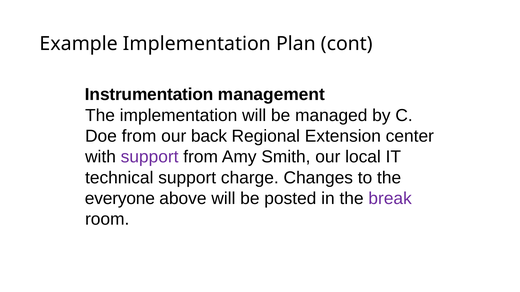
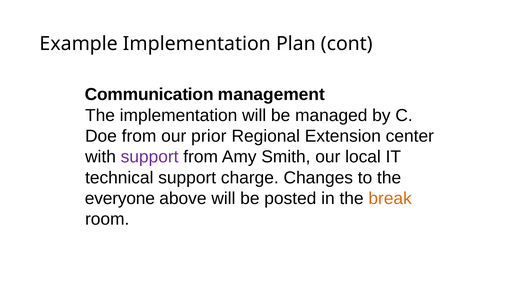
Instrumentation: Instrumentation -> Communication (149, 95)
back: back -> prior (209, 136)
break colour: purple -> orange (390, 199)
